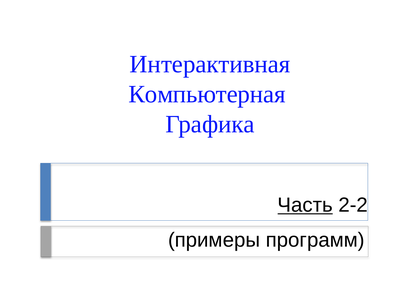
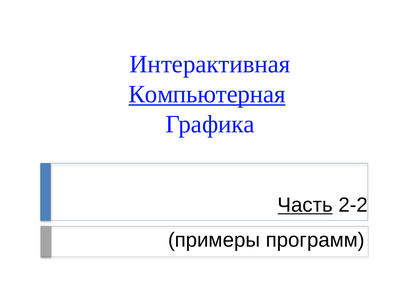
Компьютерная underline: none -> present (207, 94)
